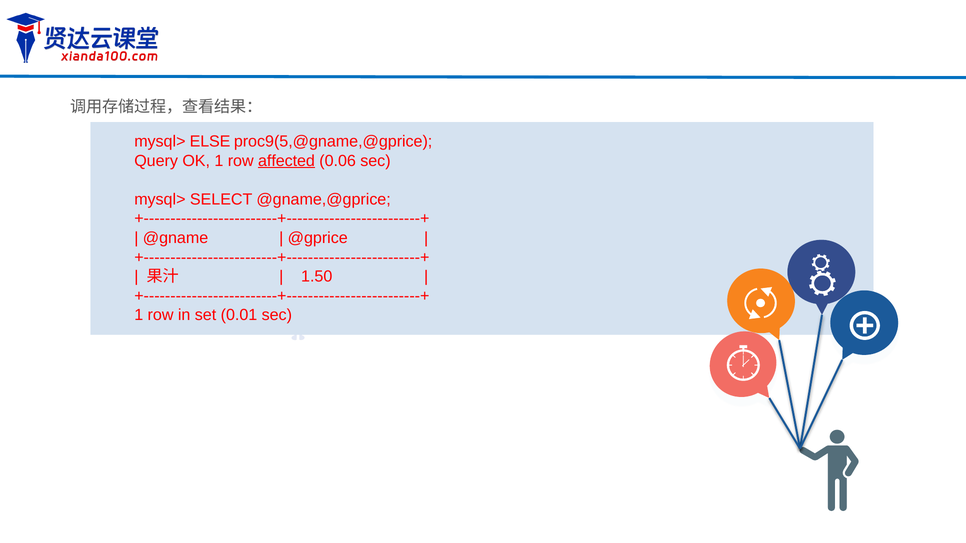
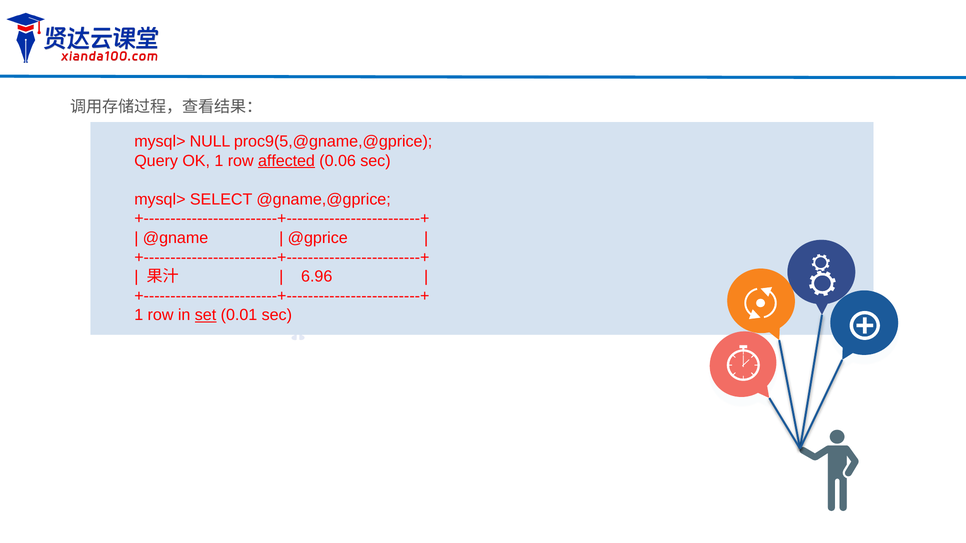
ELSE: ELSE -> NULL (210, 142)
1.50: 1.50 -> 6.96 (317, 277)
set underline: none -> present (206, 315)
